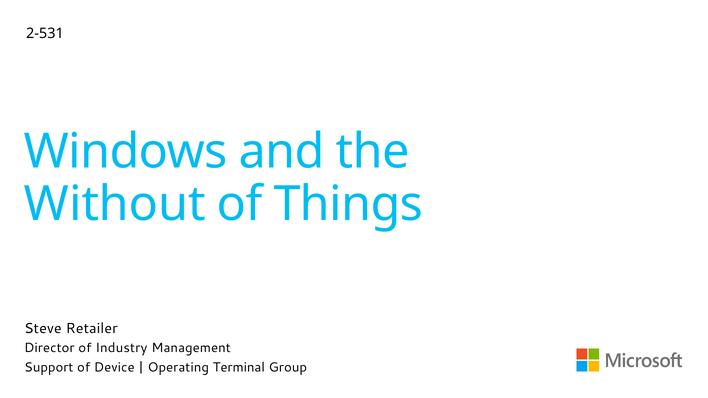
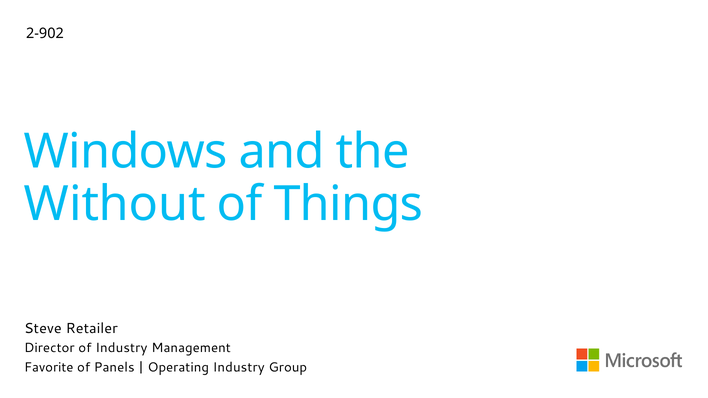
2-531: 2-531 -> 2-902 (45, 34)
Support: Support -> Favorite (49, 367)
Device: Device -> Panels (114, 367)
Operating Terminal: Terminal -> Industry (239, 367)
